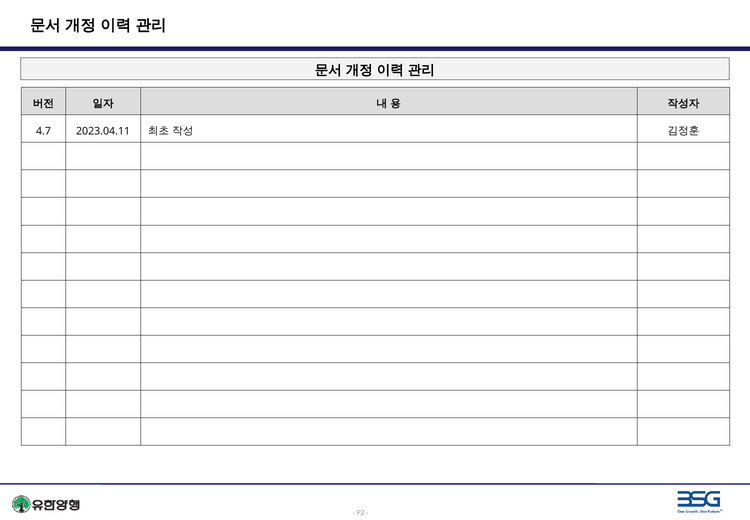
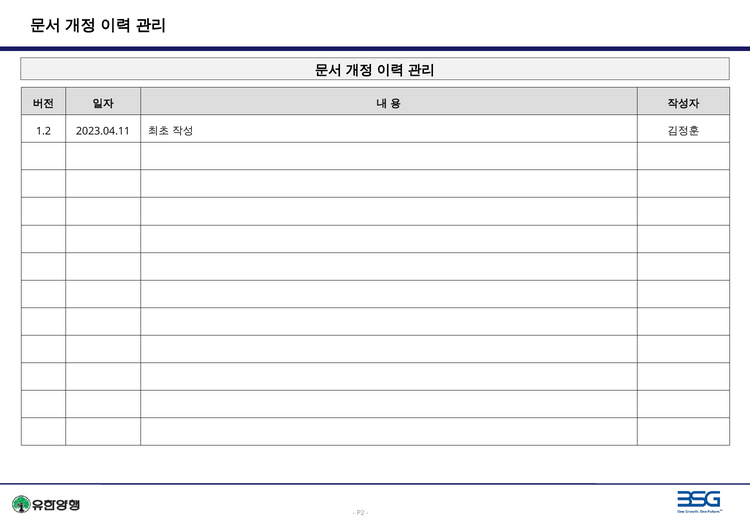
4.7: 4.7 -> 1.2 (43, 131)
